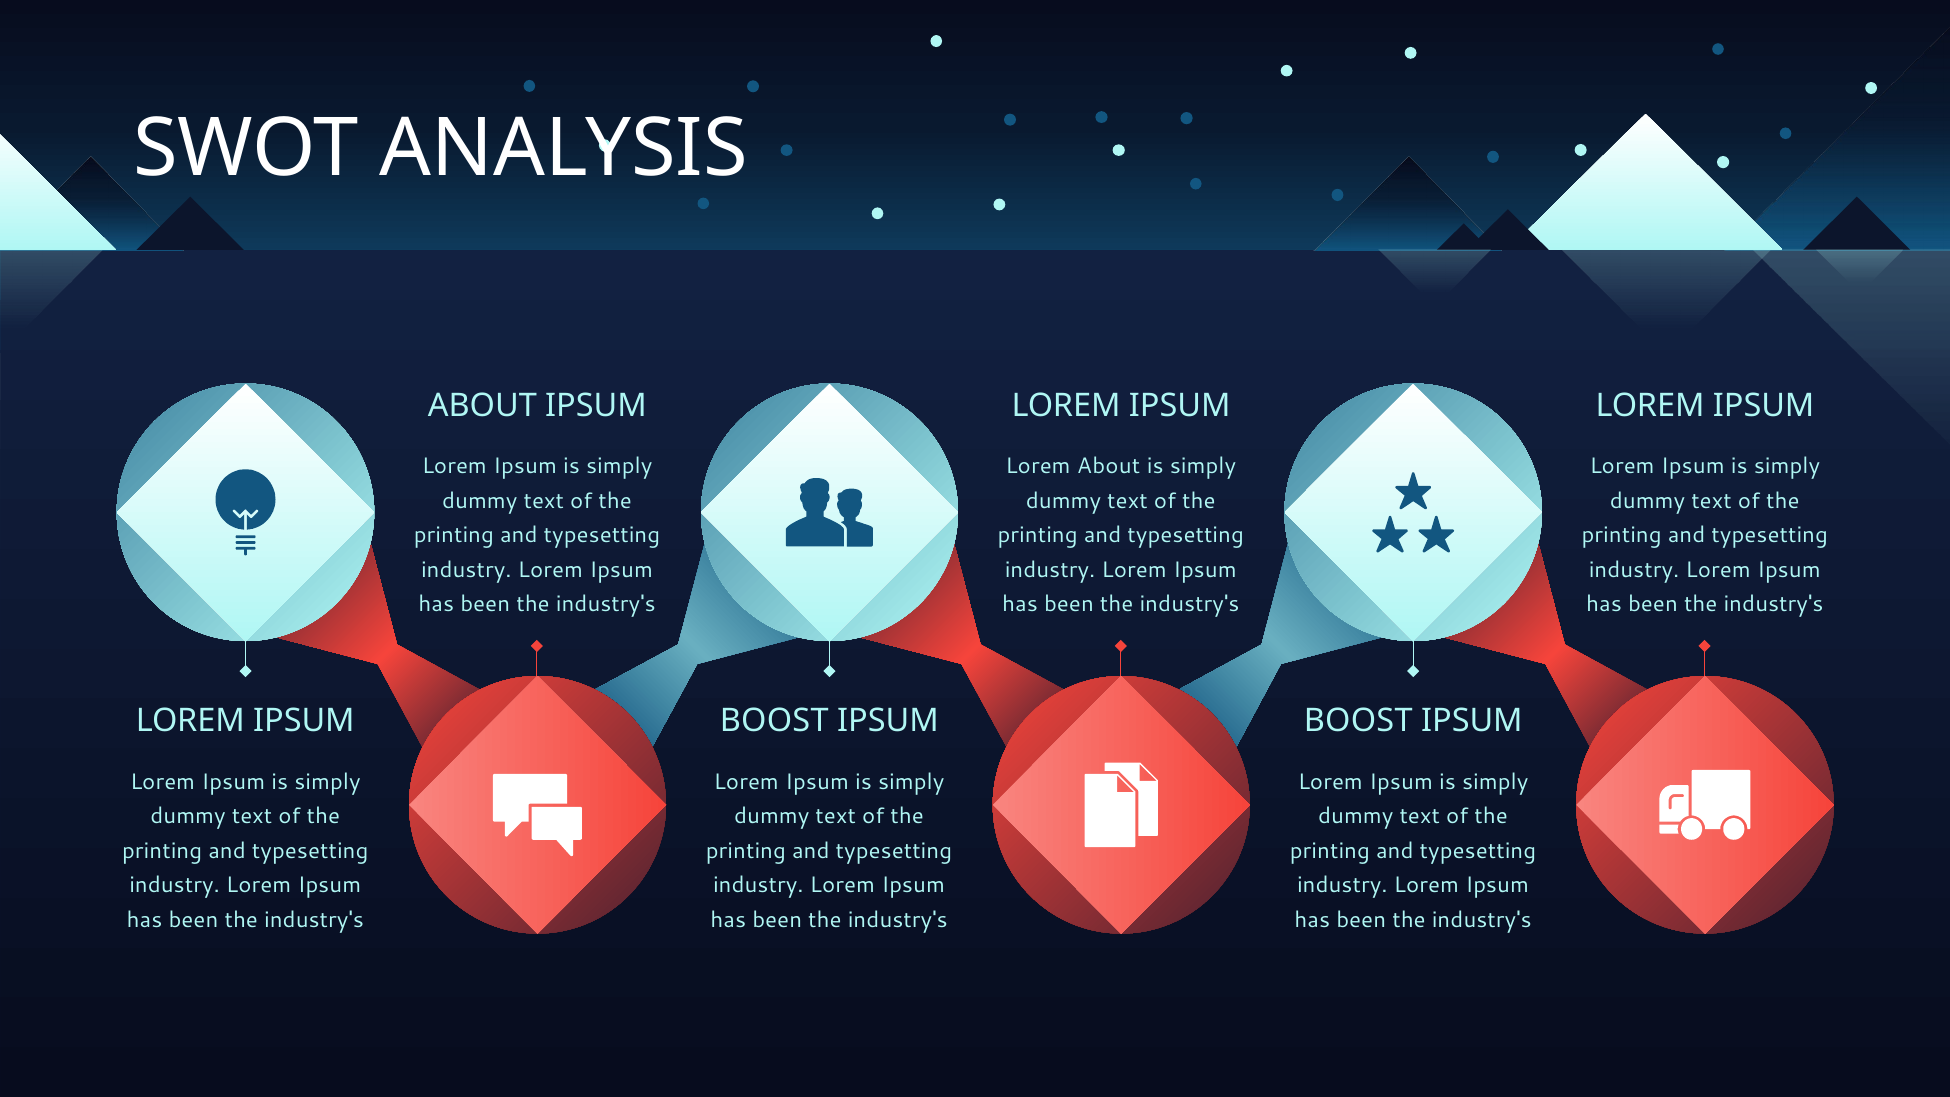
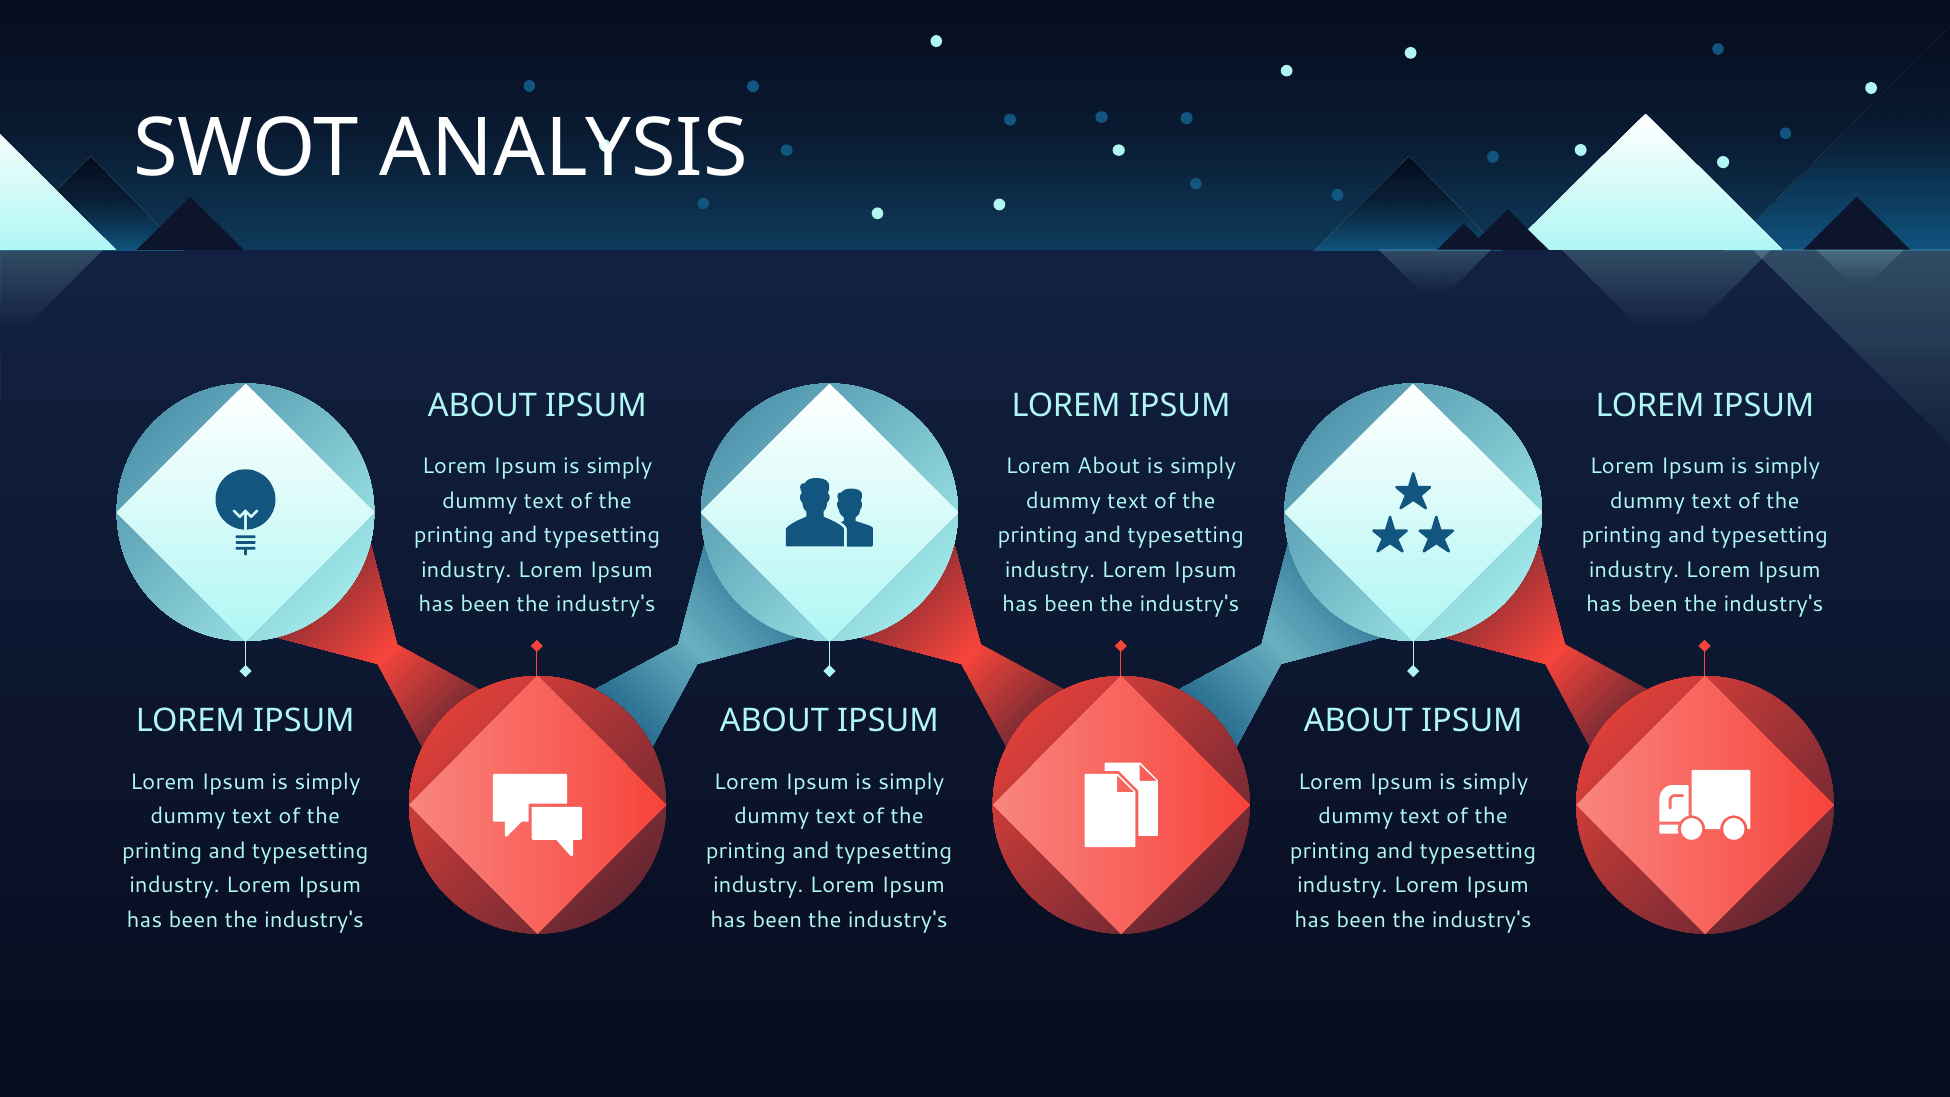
BOOST: BOOST -> ABOUT (774, 721)
BOOST: BOOST -> ABOUT (1358, 721)
